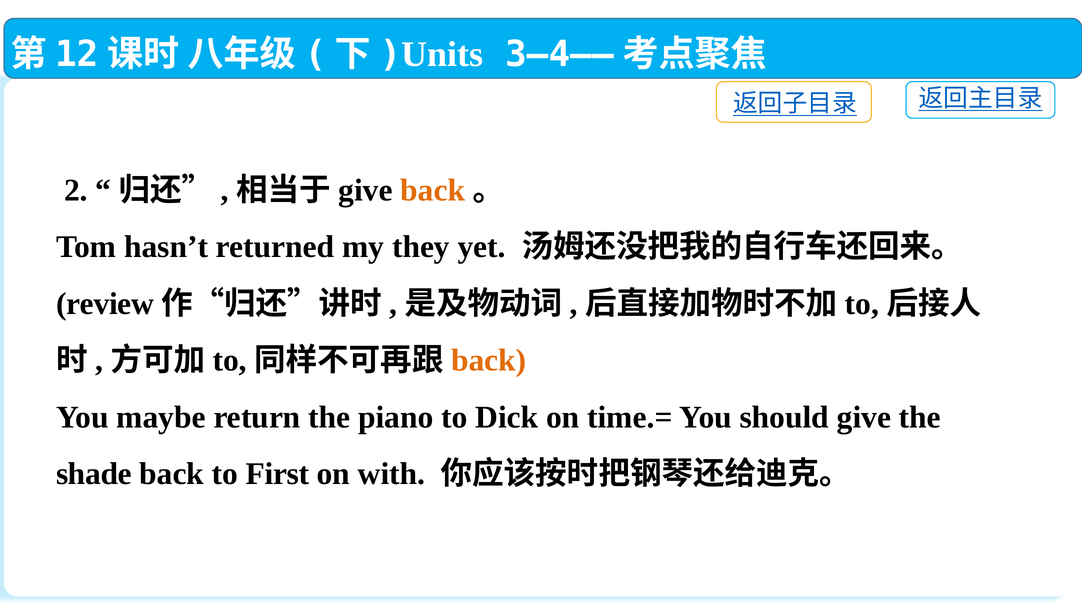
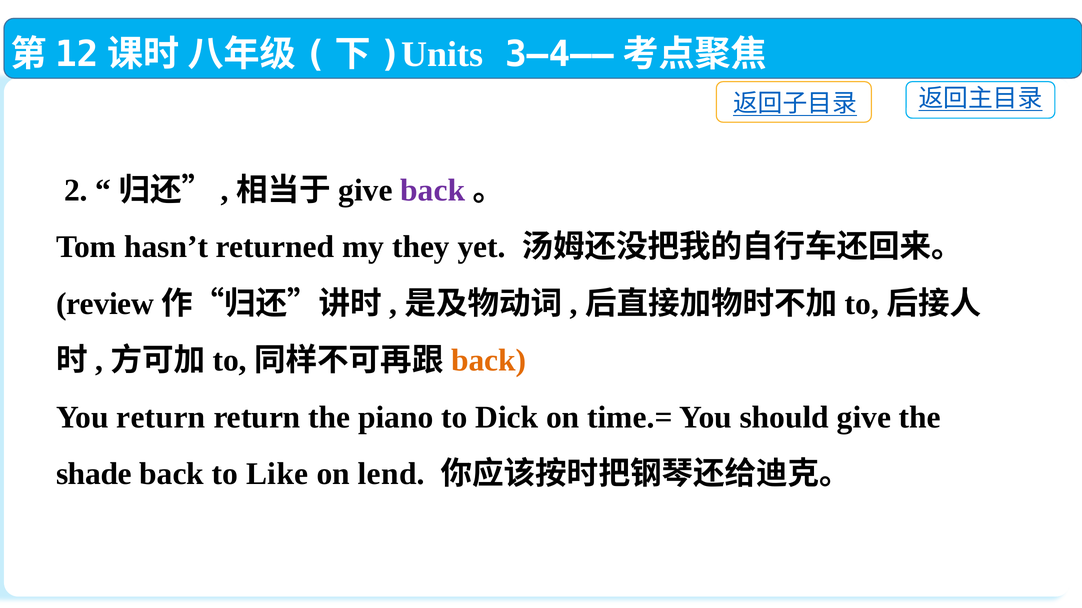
back colour: orange -> purple (433, 190)
You maybe: maybe -> return (161, 418)
First: First -> Like (277, 475)
with: with -> lend (391, 475)
